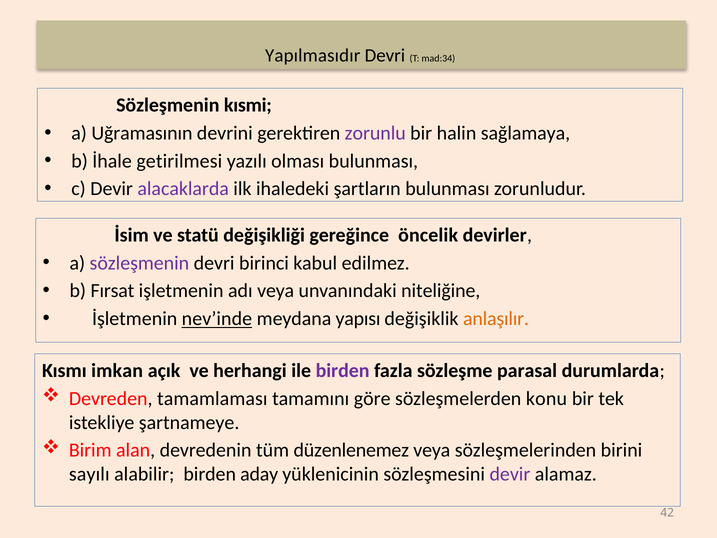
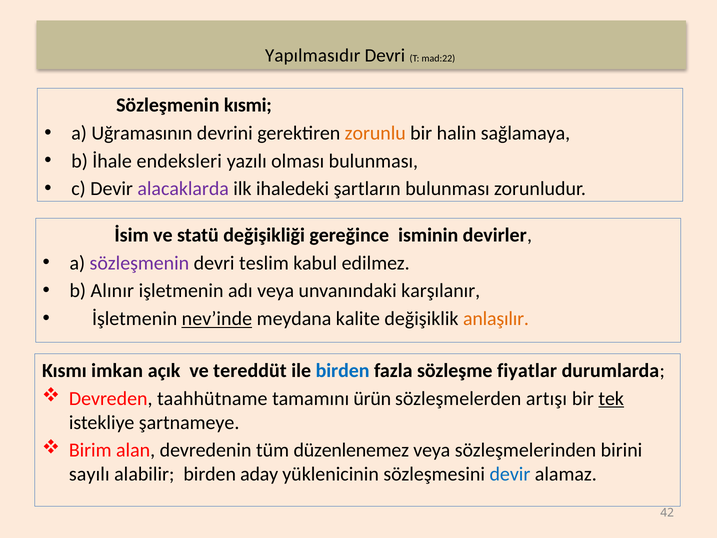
mad:34: mad:34 -> mad:22 (438, 59)
zorunlu colour: purple -> orange (375, 133)
getirilmesi: getirilmesi -> endeksleri (179, 161)
öncelik: öncelik -> isminin (428, 235)
birinci: birinci -> teslim (264, 263)
Fırsat: Fırsat -> Alınır (112, 291)
niteliğine: niteliğine -> karşılanır (441, 291)
yapısı: yapısı -> kalite (358, 319)
herhangi: herhangi -> tereddüt (250, 370)
birden colour: purple -> blue (343, 370)
parasal: parasal -> fiyatlar (527, 370)
tamamlaması: tamamlaması -> taahhütname (212, 398)
göre: göre -> ürün (372, 398)
konu: konu -> artışı (546, 398)
tek underline: none -> present (611, 398)
devir colour: purple -> blue (510, 474)
